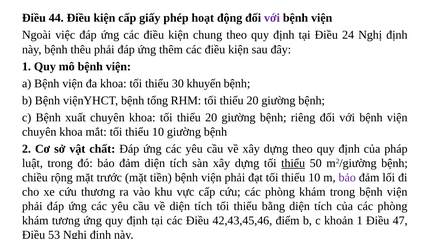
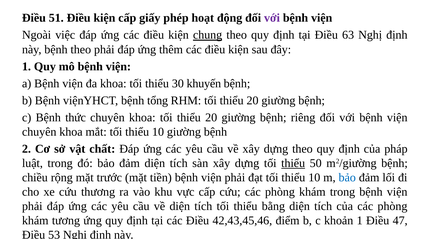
44: 44 -> 51 (56, 18)
chung underline: none -> present (208, 35)
24: 24 -> 63 (348, 35)
bệnh thêu: thêu -> theo (81, 49)
xuất: xuất -> thức (76, 117)
bảo colour: purple -> blue (347, 177)
